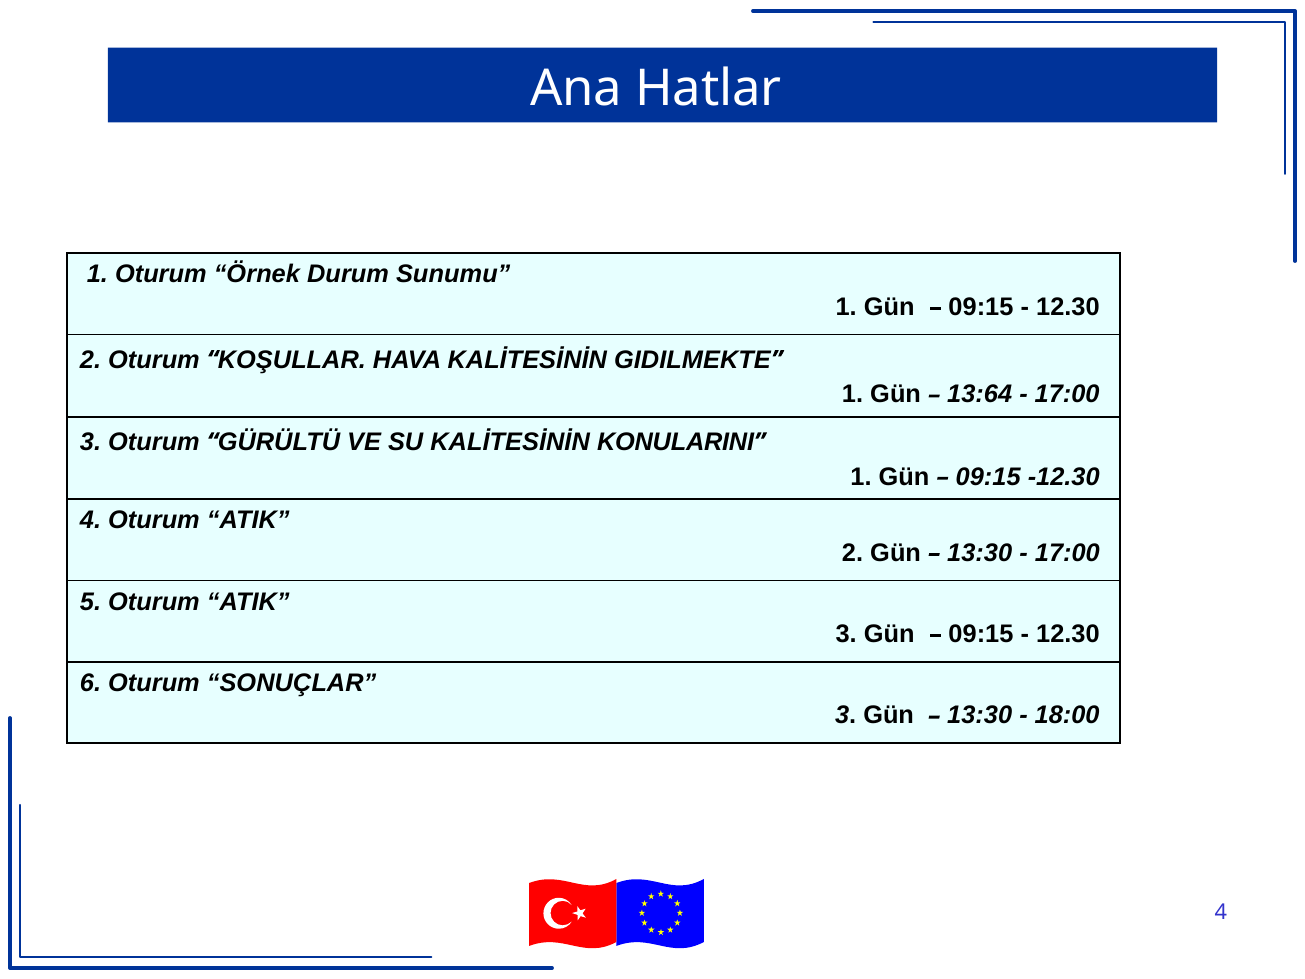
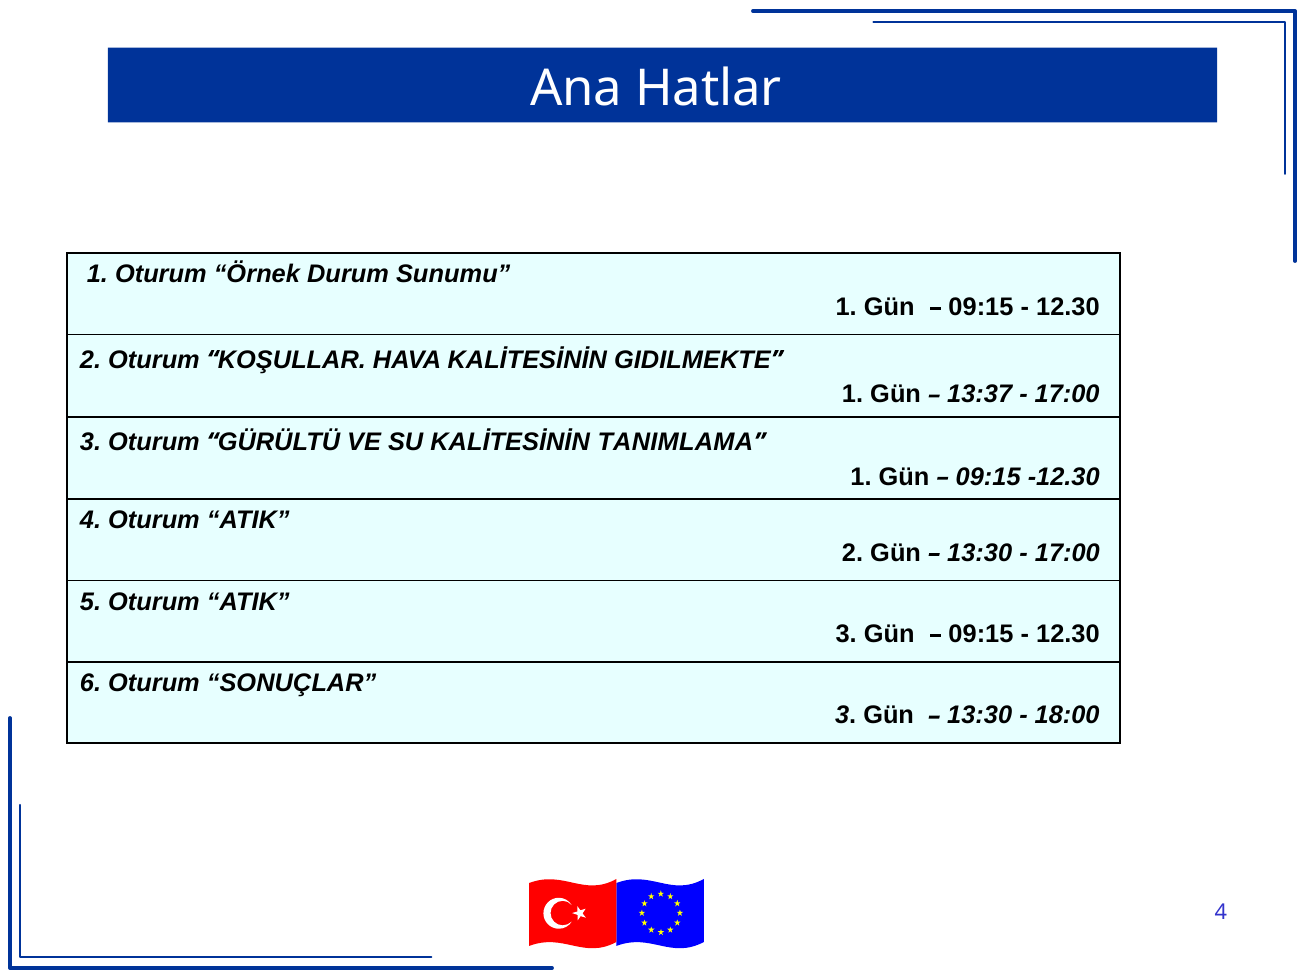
13:64: 13:64 -> 13:37 (980, 394)
KONULARINI: KONULARINI -> TANIMLAMA (675, 442)
